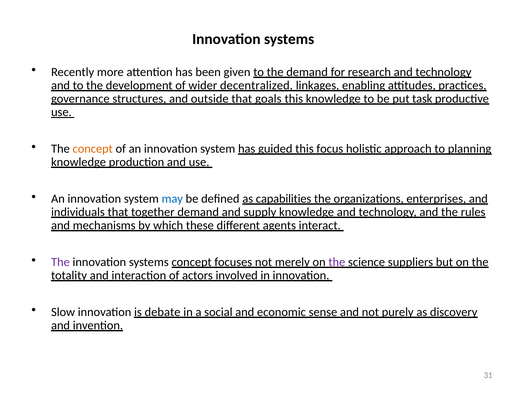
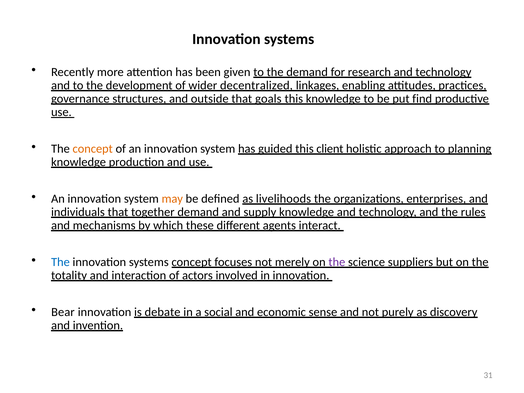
task: task -> find (422, 99)
focus: focus -> client (330, 149)
may colour: blue -> orange (172, 199)
capabilities: capabilities -> livelihoods (283, 199)
The colour: purple -> blue (60, 262)
Slow: Slow -> Bear (63, 312)
